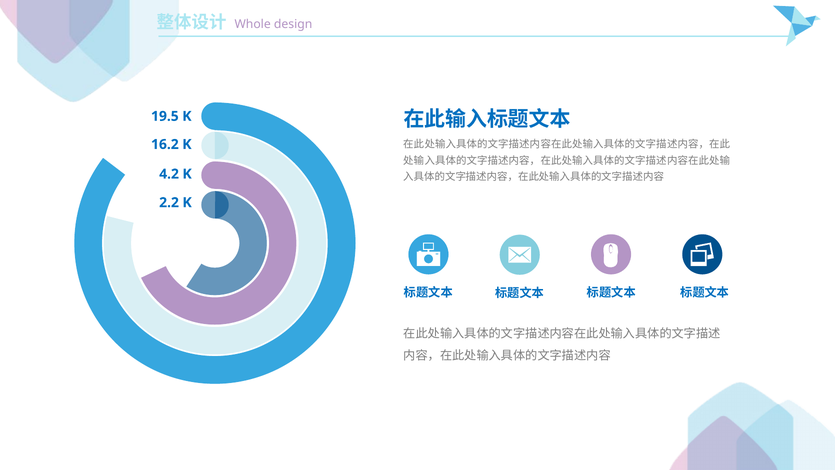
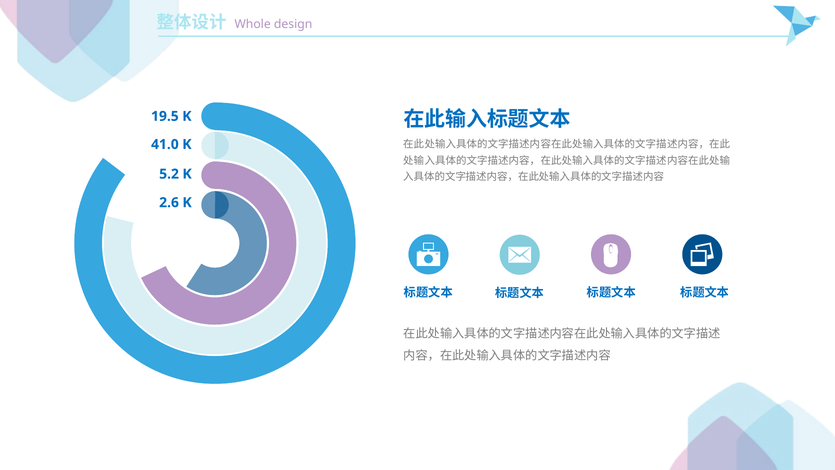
16.2: 16.2 -> 41.0 (165, 144)
4.2: 4.2 -> 5.2 (169, 174)
2.2: 2.2 -> 2.6 (169, 202)
